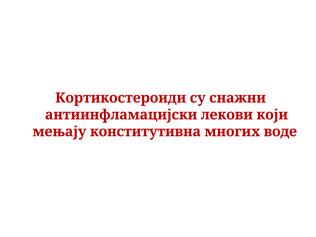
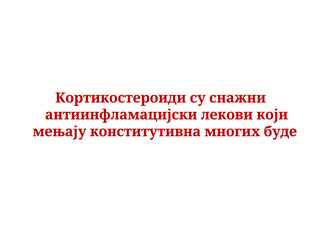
воде: воде -> буде (280, 132)
